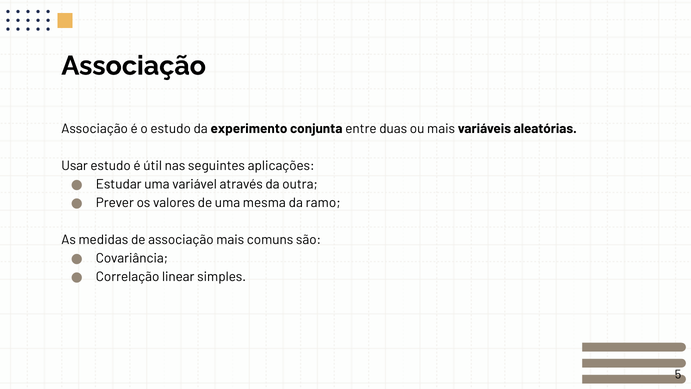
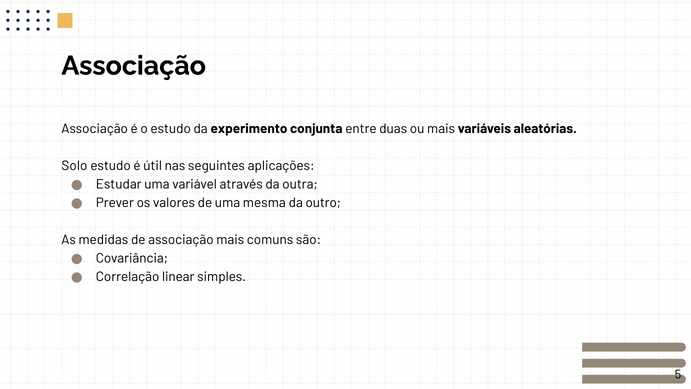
Usar: Usar -> Solo (74, 166)
ramo: ramo -> outro (323, 203)
